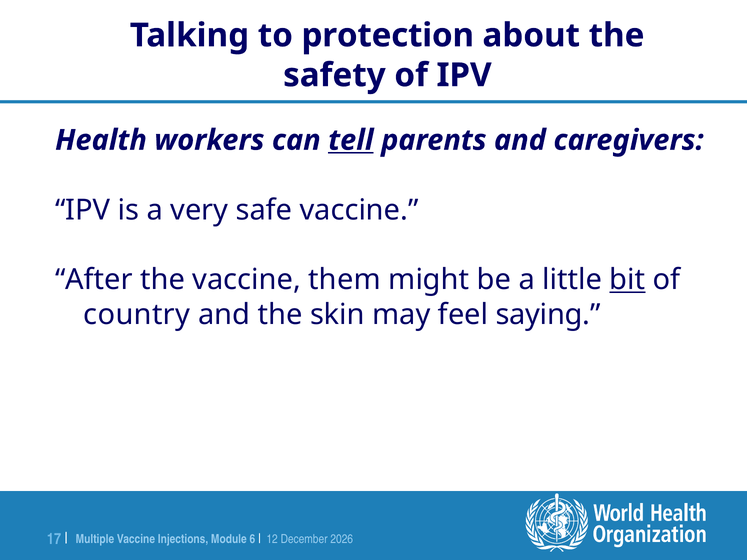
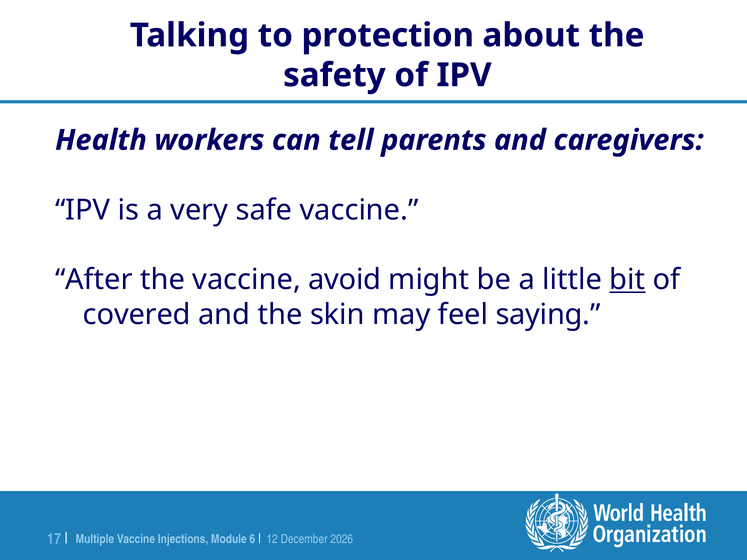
tell underline: present -> none (351, 140)
them: them -> avoid (345, 280)
country: country -> covered (137, 315)
